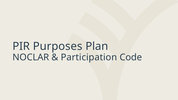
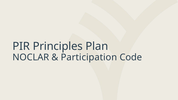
Purposes: Purposes -> Principles (58, 46)
